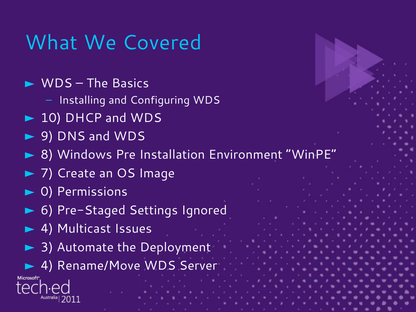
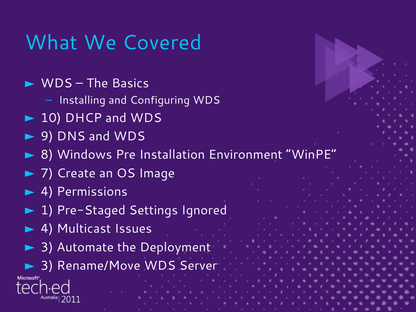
0: 0 -> 4 (47, 192)
6: 6 -> 1 (47, 210)
4: 4 -> 3 (47, 266)
